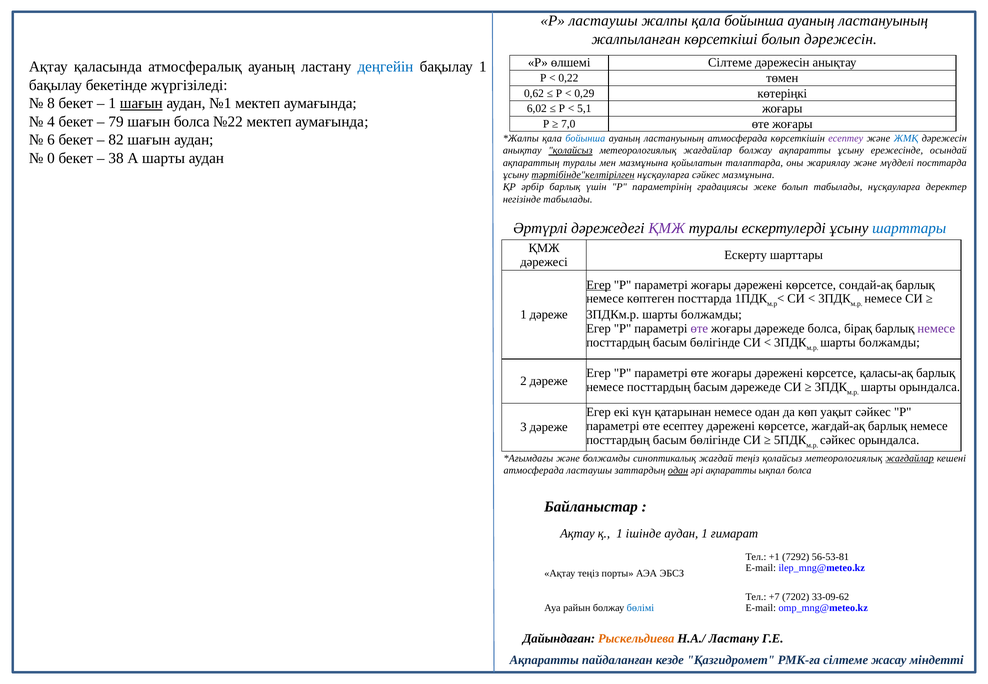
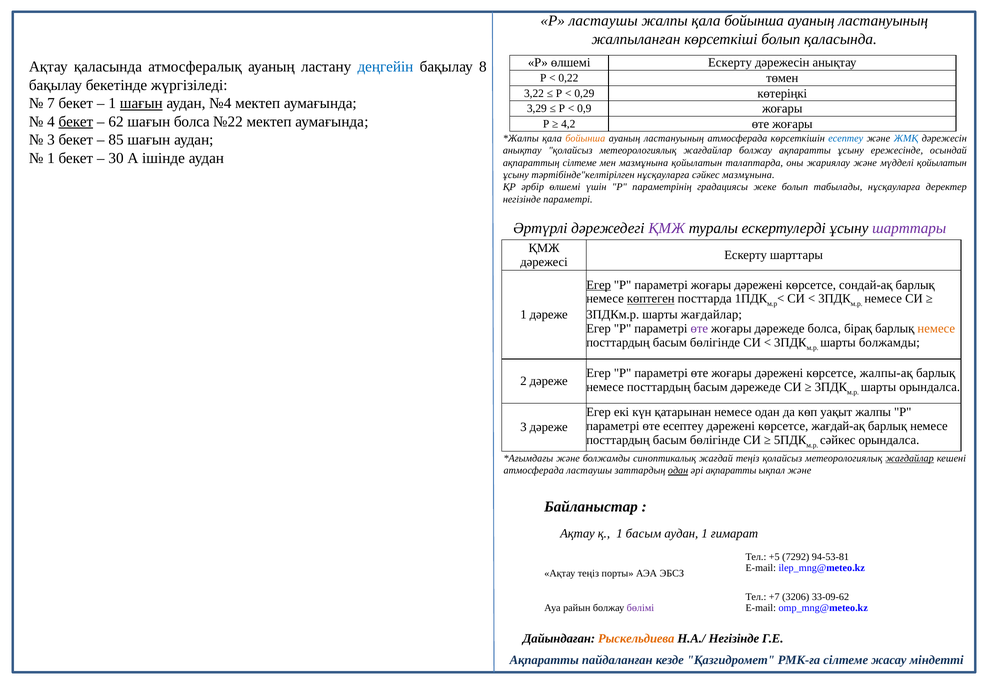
болып дәрежесін: дәрежесін -> қаласында (841, 39)
өлшемі Сілтеме: Сілтеме -> Ескерту (730, 63)
бақылау 1: 1 -> 8 (483, 67)
0,62: 0,62 -> 3,22 (534, 93)
8: 8 -> 7 (51, 103)
№1: №1 -> №4 (220, 103)
6,02: 6,02 -> 3,29 (537, 109)
5,1: 5,1 -> 0,9 (584, 109)
бекет underline: none -> present (76, 122)
79: 79 -> 62 (116, 122)
7,0: 7,0 -> 4,2 (568, 124)
6: 6 -> 3 (51, 140)
82: 82 -> 85 (116, 140)
бойынша colour: blue -> orange (585, 139)
есептеу colour: purple -> blue (846, 139)
қолайсыз underline: present -> none (571, 151)
0: 0 -> 1 (51, 158)
38: 38 -> 30 (116, 158)
А шарты: шарты -> ішінде (164, 158)
ақпараттың туралы: туралы -> сілтеме (580, 163)
мүдделі посттарда: посттарда -> қойылатын (942, 163)
тәртібінде"келтірілген underline: present -> none (583, 175)
әрбір барлық: барлық -> өлшемі (565, 187)
негізінде табылады: табылады -> параметрі (568, 199)
шарттары colour: blue -> purple (909, 228)
көптеген underline: none -> present (651, 299)
3ПДКм.р шарты болжамды: болжамды -> жағдайлар (711, 315)
немесе colour: purple -> orange (936, 329)
қаласы-ақ: қаласы-ақ -> жалпы-ақ (886, 373)
уақыт сәйкес: сәйкес -> жалпы (873, 412)
ықпал болса: болса -> және (799, 471)
1 ішінде: ішінде -> басым (643, 533)
+1: +1 -> +5 (774, 557)
56-53-81: 56-53-81 -> 94-53-81 (830, 557)
7202: 7202 -> 3206 (796, 597)
бөлімі colour: blue -> purple (640, 608)
Н.А./ Ластану: Ластану -> Негізінде (734, 639)
